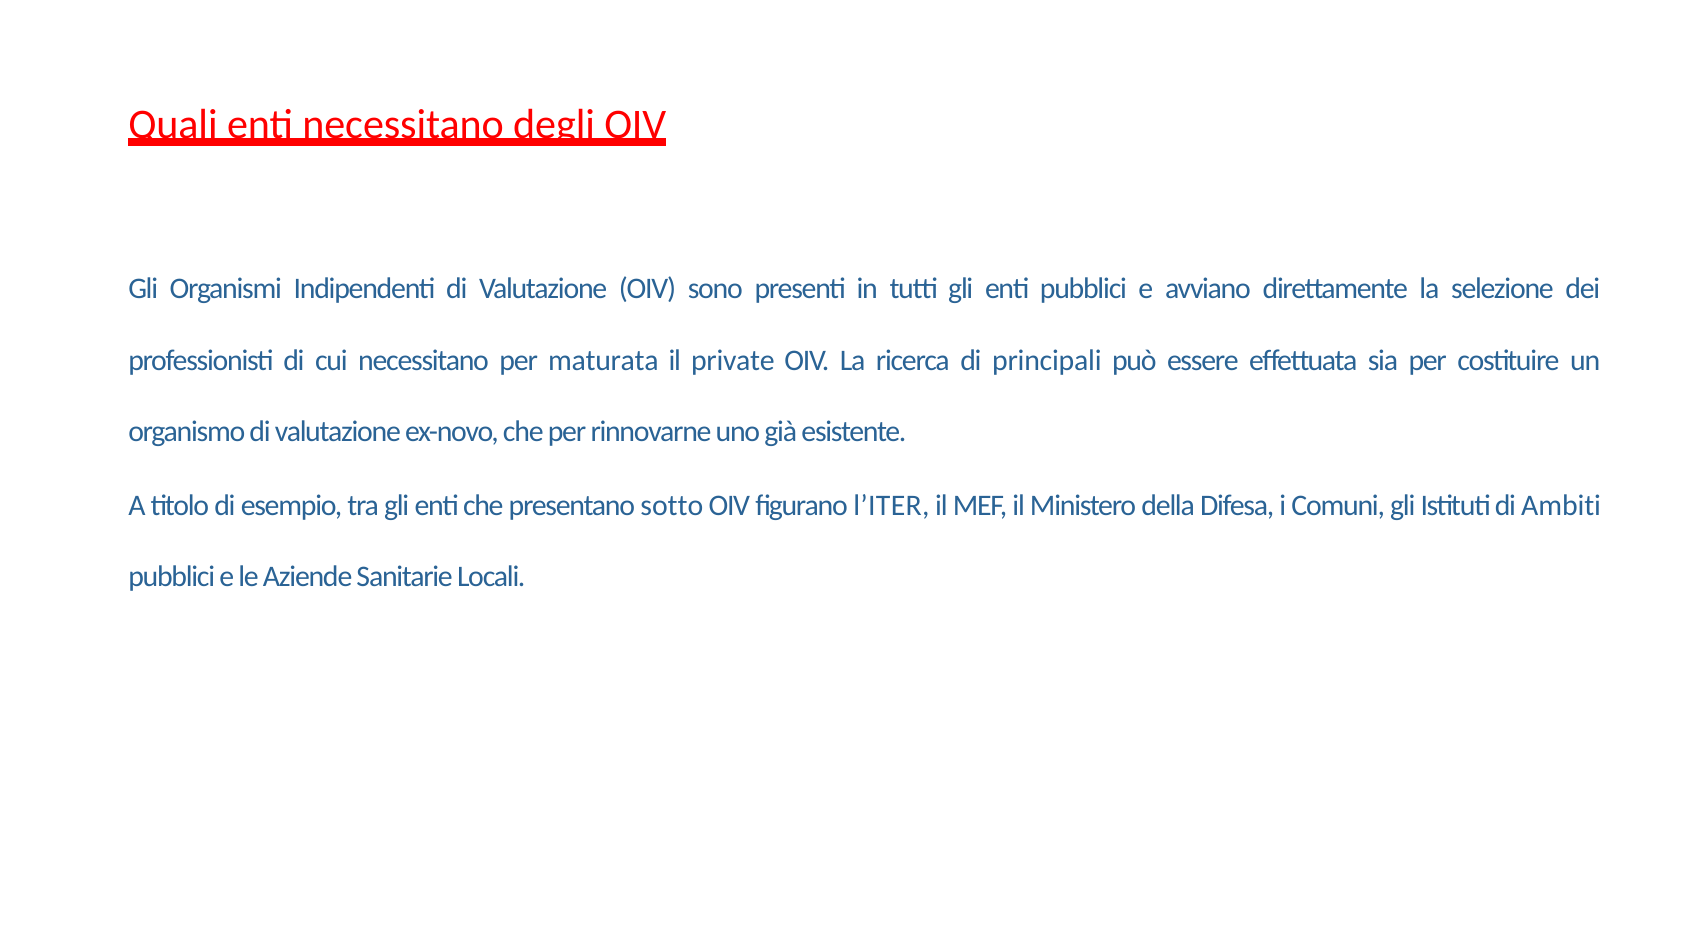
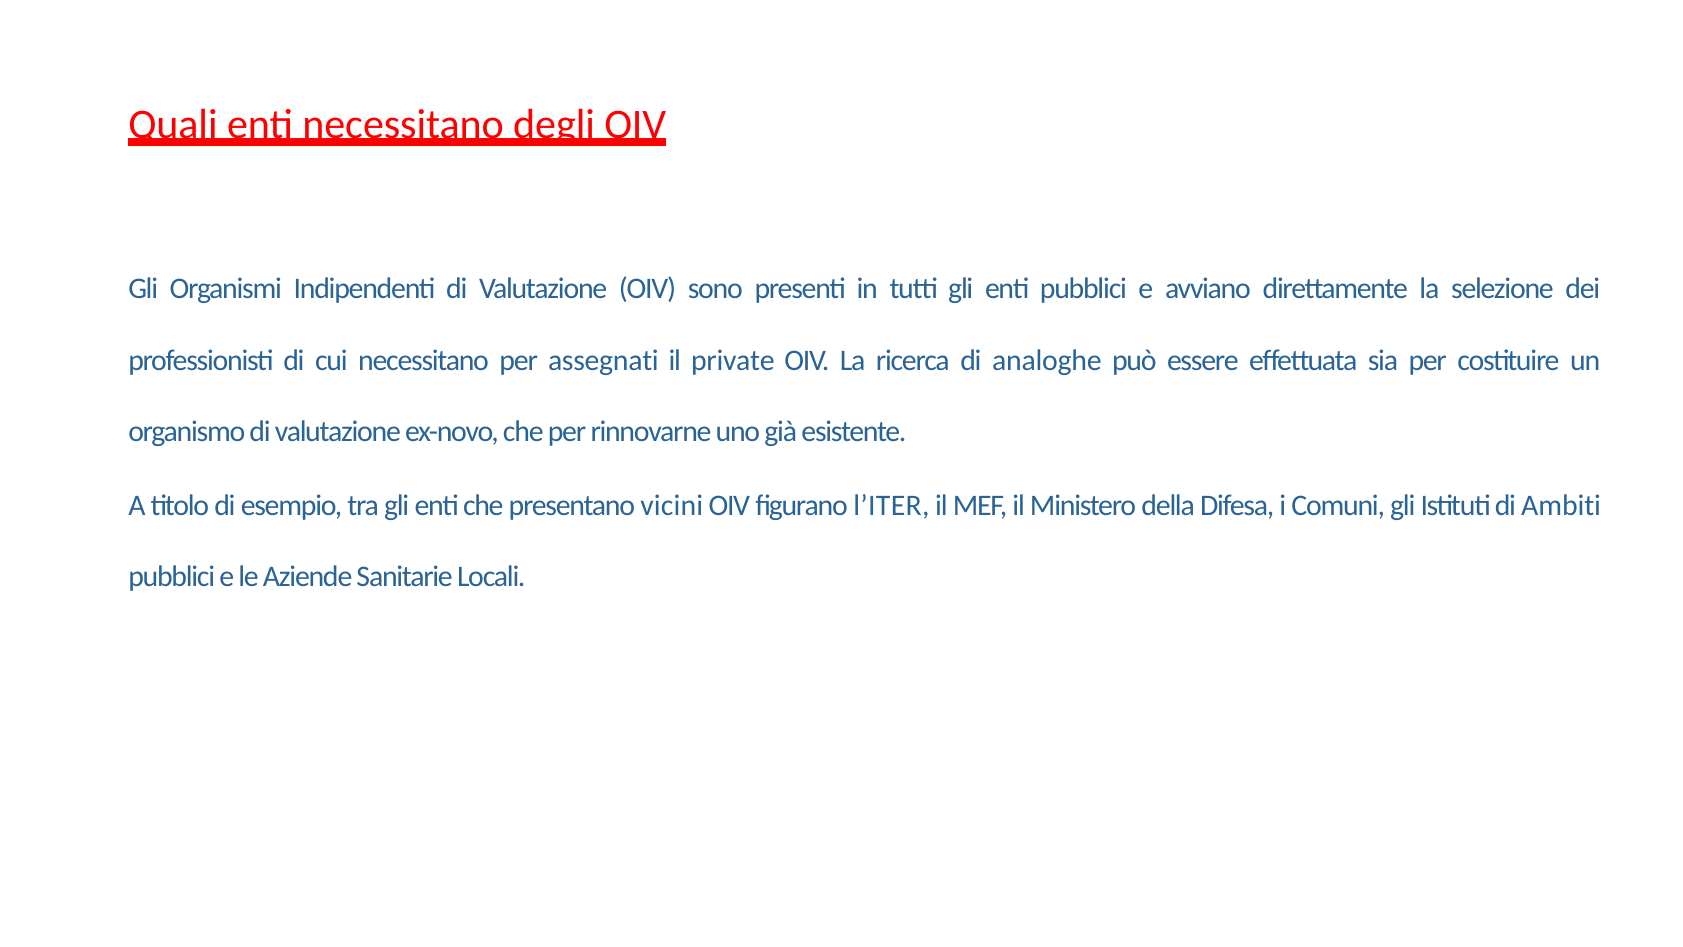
maturata: maturata -> assegnati (603, 360)
principali: principali -> analoghe (1047, 360)
sotto: sotto -> vicini (672, 505)
